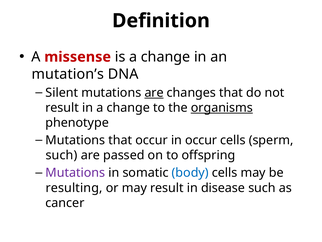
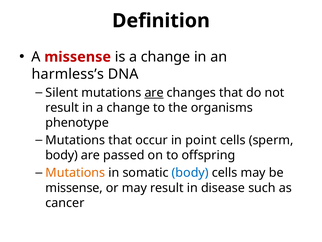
mutation’s: mutation’s -> harmless’s (68, 74)
organisms underline: present -> none (222, 107)
in occur: occur -> point (201, 140)
such: such -> body (62, 155)
Mutations colour: purple -> orange (75, 172)
resulting: resulting -> missense (74, 187)
